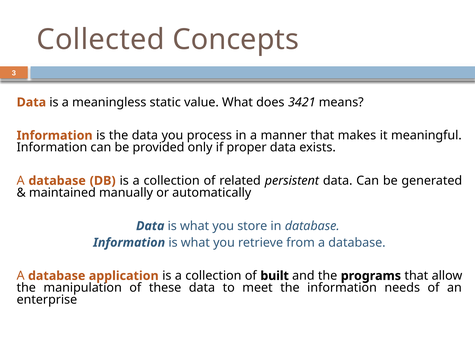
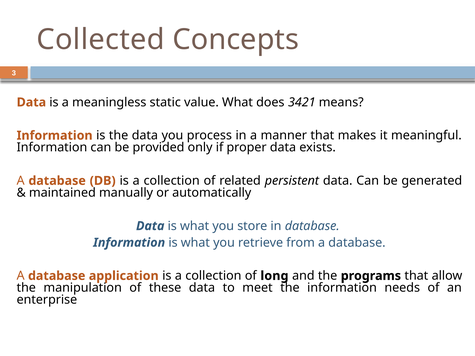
built: built -> long (274, 276)
